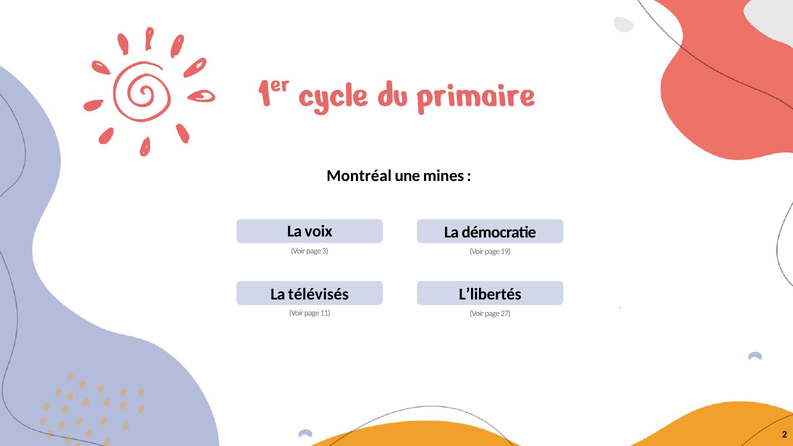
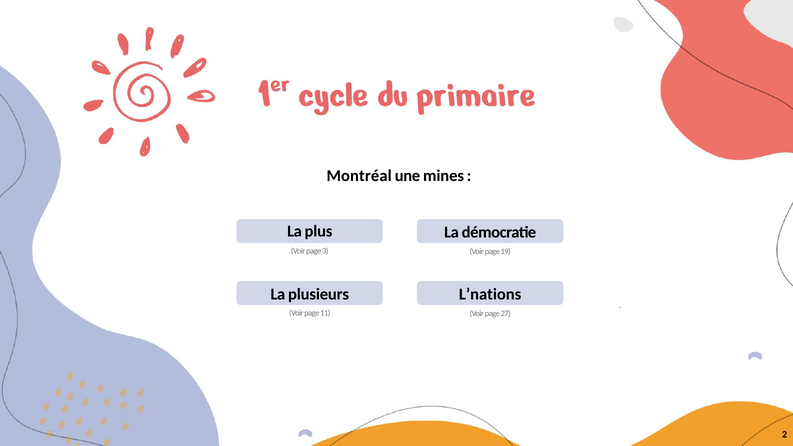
voix: voix -> plus (319, 232)
télévisés: télévisés -> plusieurs (319, 294)
L’libertés: L’libertés -> L’nations (490, 294)
